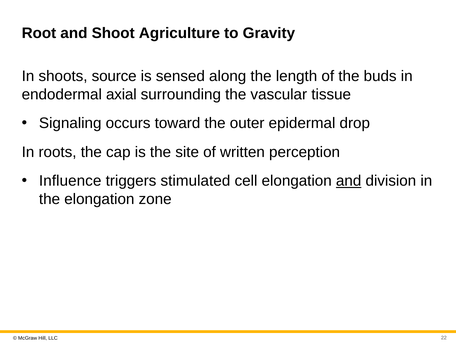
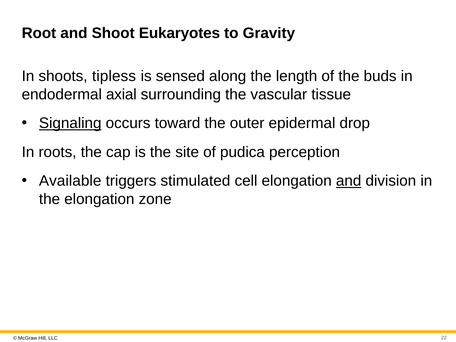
Agriculture: Agriculture -> Eukaryotes (179, 33)
source: source -> tipless (114, 76)
Signaling underline: none -> present (70, 123)
written: written -> pudica (242, 152)
Influence: Influence -> Available (70, 181)
